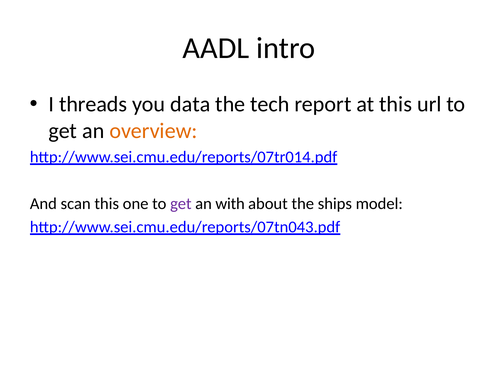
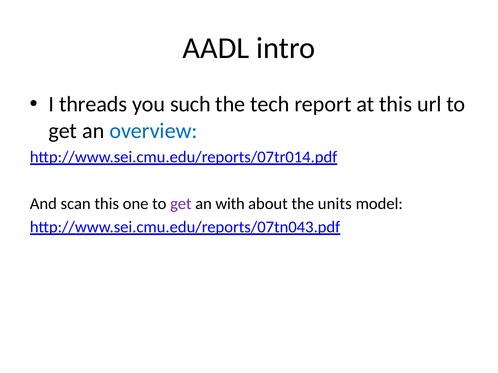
data: data -> such (190, 104)
overview colour: orange -> blue (153, 131)
ships: ships -> units (335, 204)
